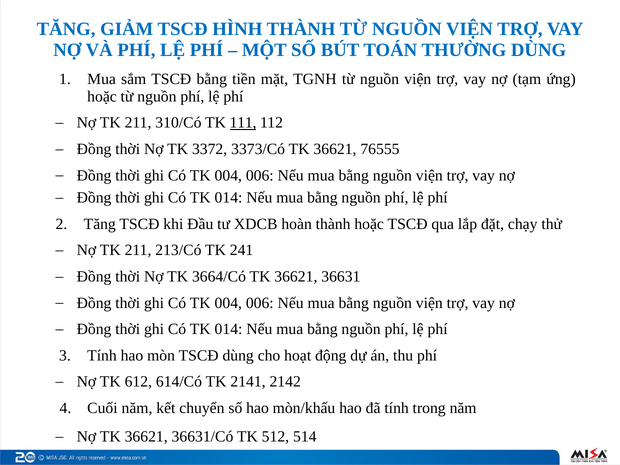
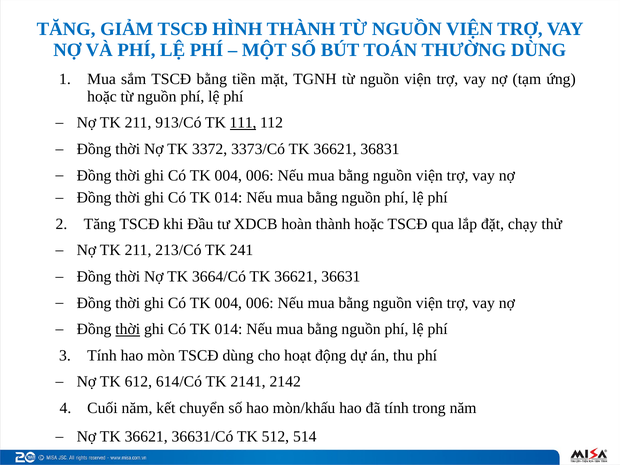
310/Có: 310/Có -> 913/Có (178, 123)
76555: 76555 -> 36831 (380, 149)
thời underline: none -> present (128, 329)
